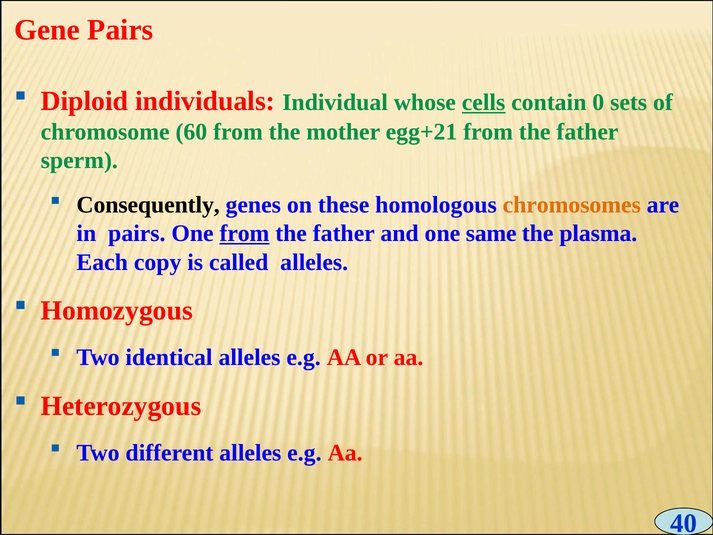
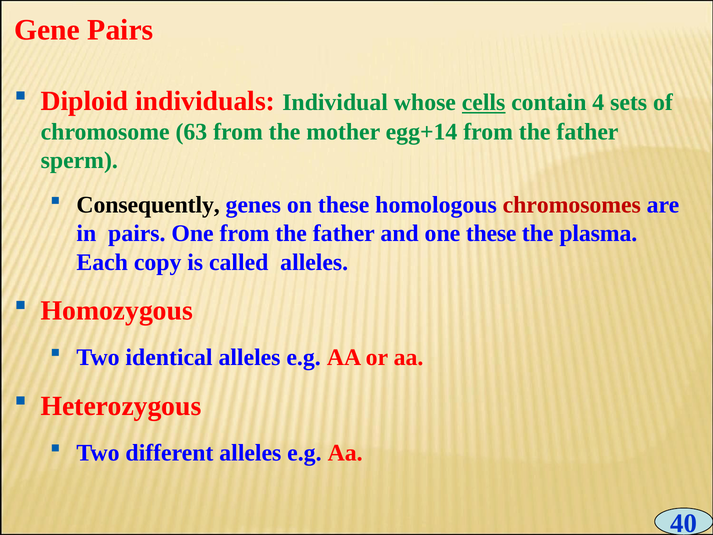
0: 0 -> 4 (598, 102)
60: 60 -> 63 (191, 132)
egg+21: egg+21 -> egg+14 (422, 132)
chromosomes colour: orange -> red (572, 205)
from underline: present -> none (244, 234)
one same: same -> these (491, 234)
